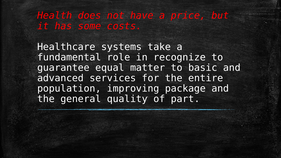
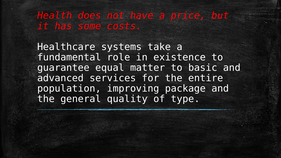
recognize: recognize -> existence (180, 57)
part: part -> type (185, 99)
